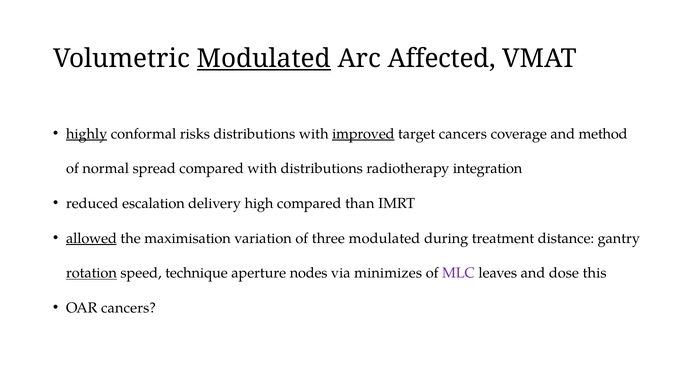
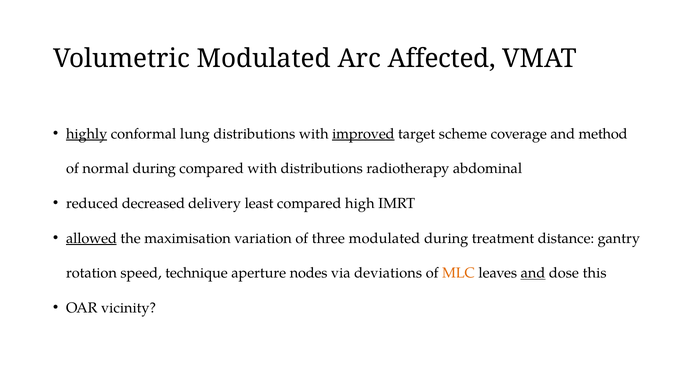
Modulated underline: present -> none (264, 58)
risks: risks -> lung (195, 134)
target cancers: cancers -> scheme (463, 134)
normal spread: spread -> during (154, 169)
integration: integration -> abdominal (488, 169)
escalation: escalation -> decreased (153, 204)
high: high -> least (259, 204)
than: than -> high (360, 204)
rotation underline: present -> none (91, 273)
minimizes: minimizes -> deviations (388, 273)
MLC colour: purple -> orange (459, 273)
and underline: none -> present (533, 273)
OAR cancers: cancers -> vicinity (129, 308)
